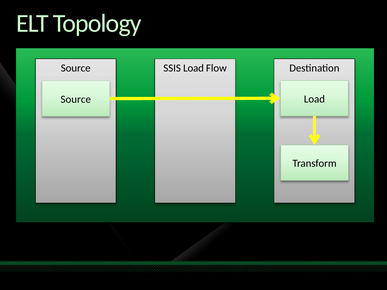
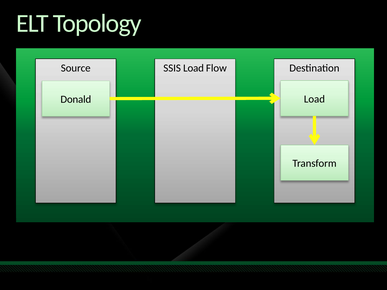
Source: Source -> Donald (76, 99)
